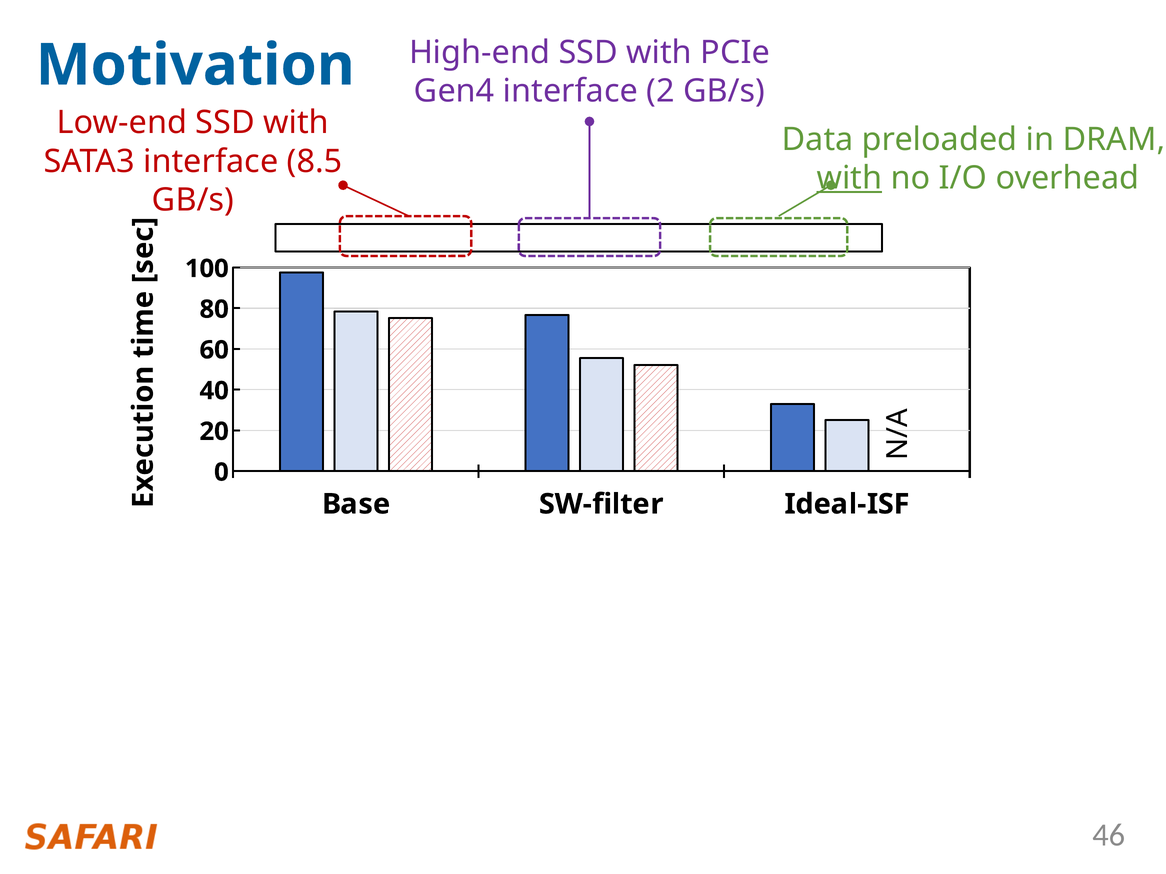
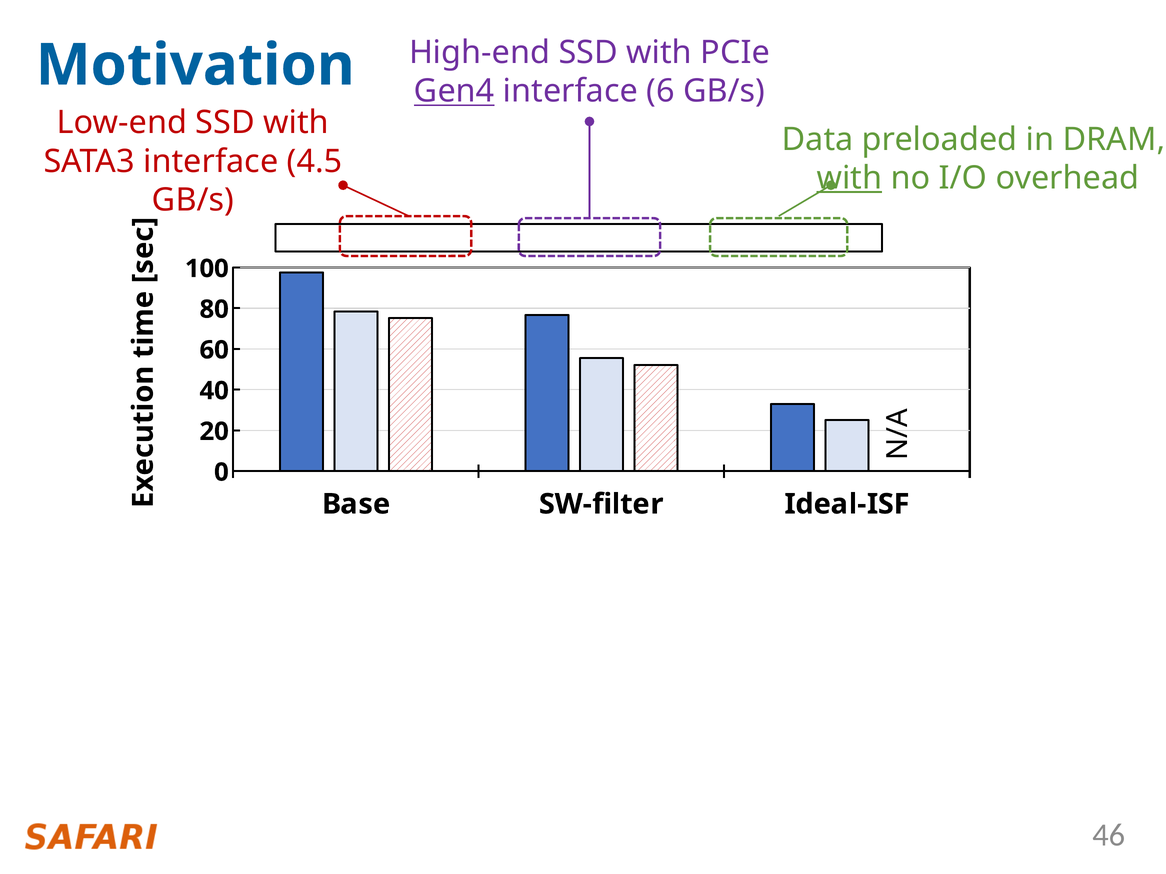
Gen4 underline: none -> present (454, 91)
2: 2 -> 6 (661, 91)
8.5: 8.5 -> 4.5 (315, 161)
